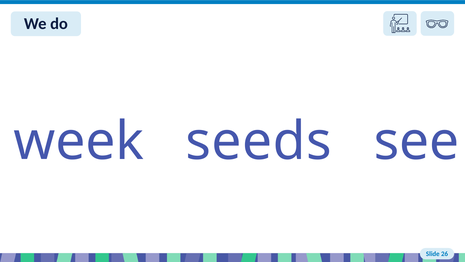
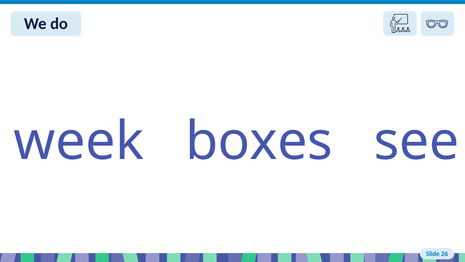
seeds: seeds -> boxes (259, 141)
